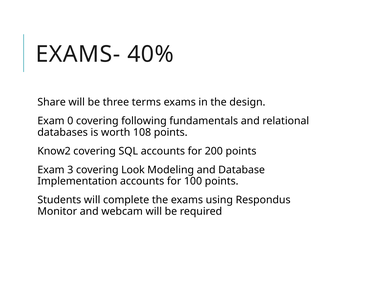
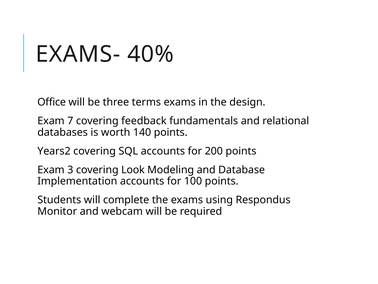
Share: Share -> Office (52, 102)
0: 0 -> 7 (70, 121)
following: following -> feedback (144, 121)
108: 108 -> 140 (142, 132)
Know2: Know2 -> Years2 (54, 151)
